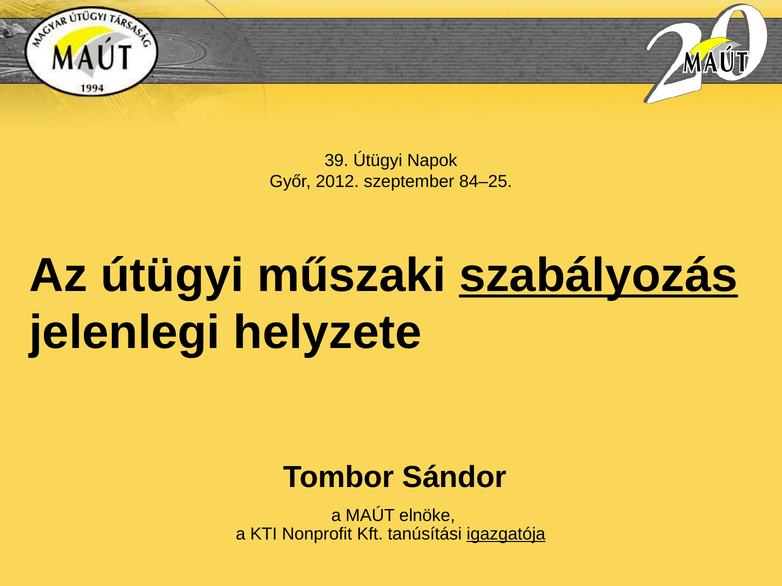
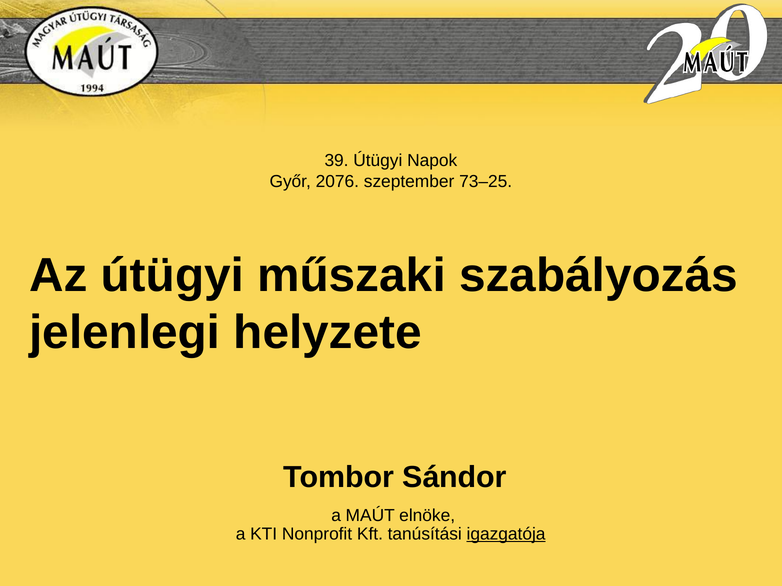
2012: 2012 -> 2076 (337, 182)
84–25: 84–25 -> 73–25 (486, 182)
szabályozás underline: present -> none (598, 276)
